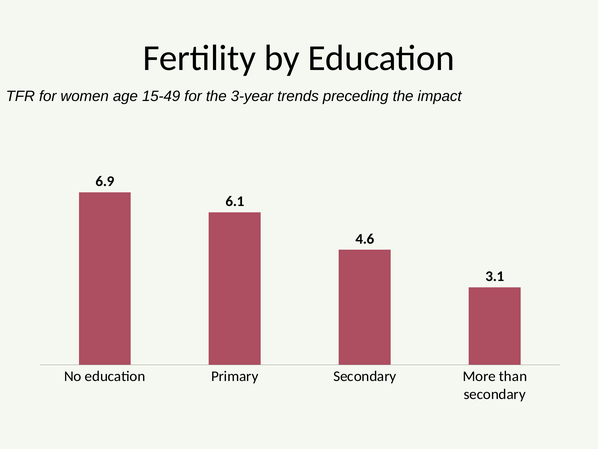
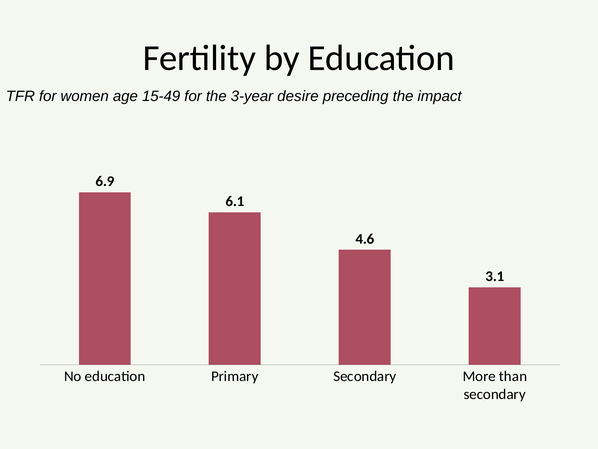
trends: trends -> desire (298, 96)
